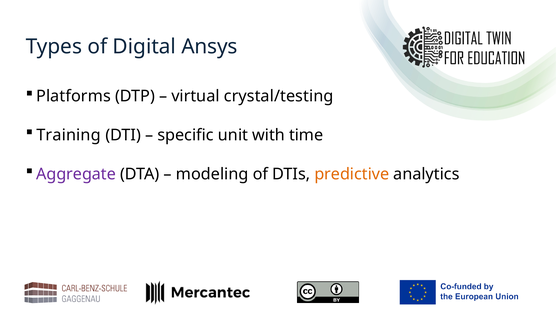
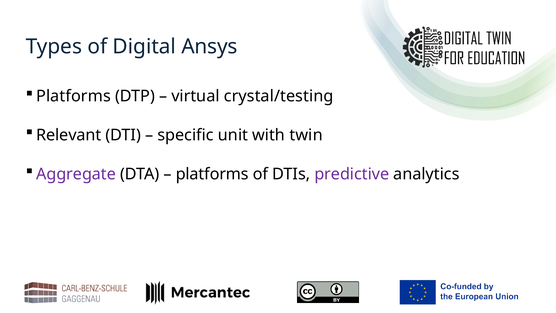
Training: Training -> Relevant (69, 135)
time: time -> twin (306, 135)
modeling: modeling -> platforms (212, 174)
predictive colour: orange -> purple (352, 174)
